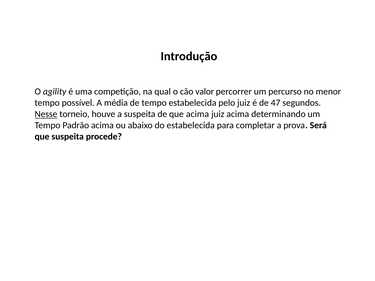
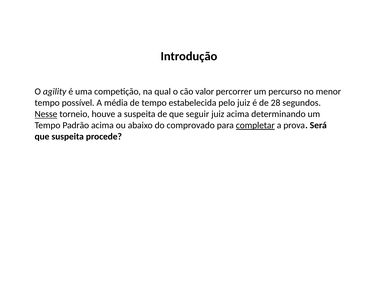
47: 47 -> 28 (276, 103)
que acima: acima -> seguir (198, 114)
do estabelecida: estabelecida -> comprovado (191, 125)
completar underline: none -> present (255, 125)
